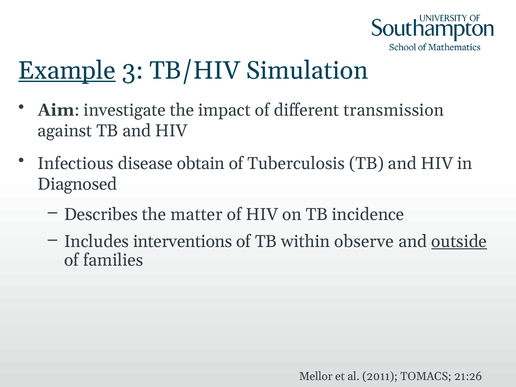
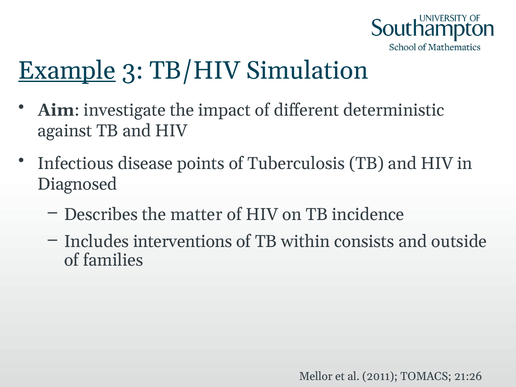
transmission: transmission -> deterministic (394, 110)
obtain: obtain -> points (201, 163)
observe: observe -> consists (364, 241)
outside underline: present -> none (459, 241)
